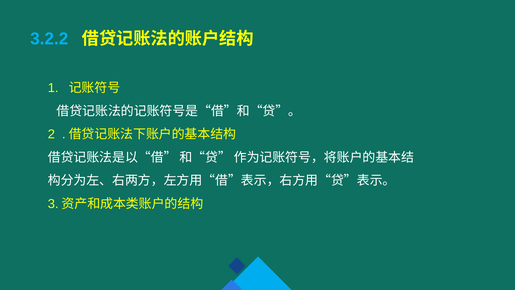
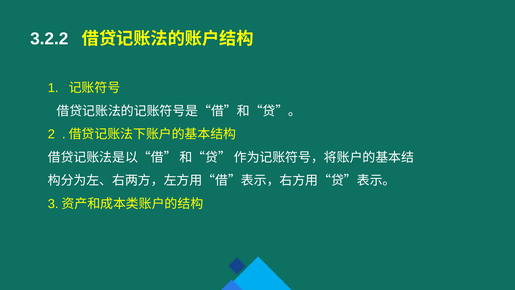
3.2.2 colour: light blue -> white (49, 39)
